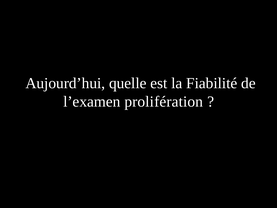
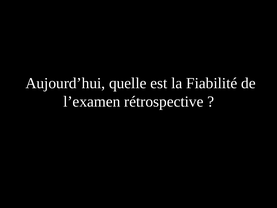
prolifération: prolifération -> rétrospective (164, 102)
